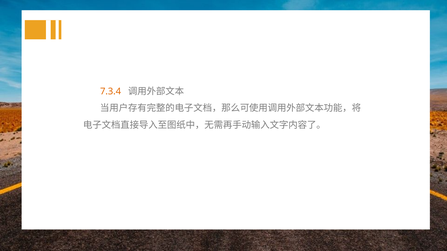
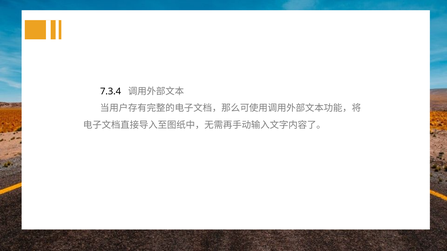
7.3.4 colour: orange -> black (111, 92)
